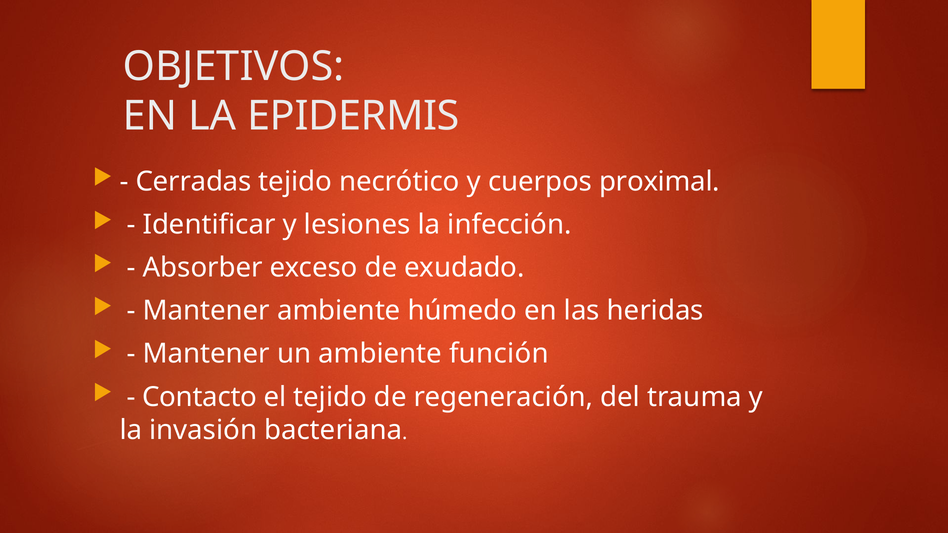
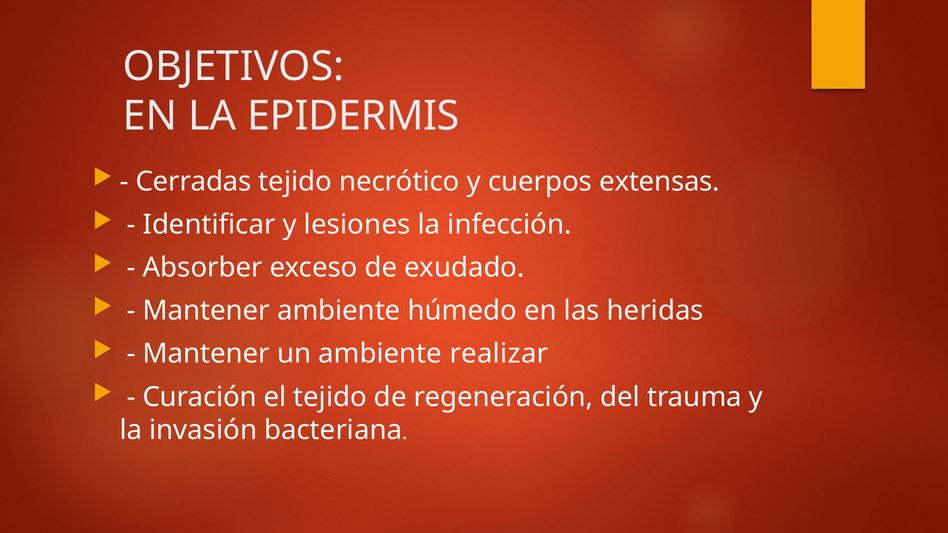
proximal: proximal -> extensas (660, 182)
función: función -> realizar (499, 354)
Contacto: Contacto -> Curación (200, 397)
